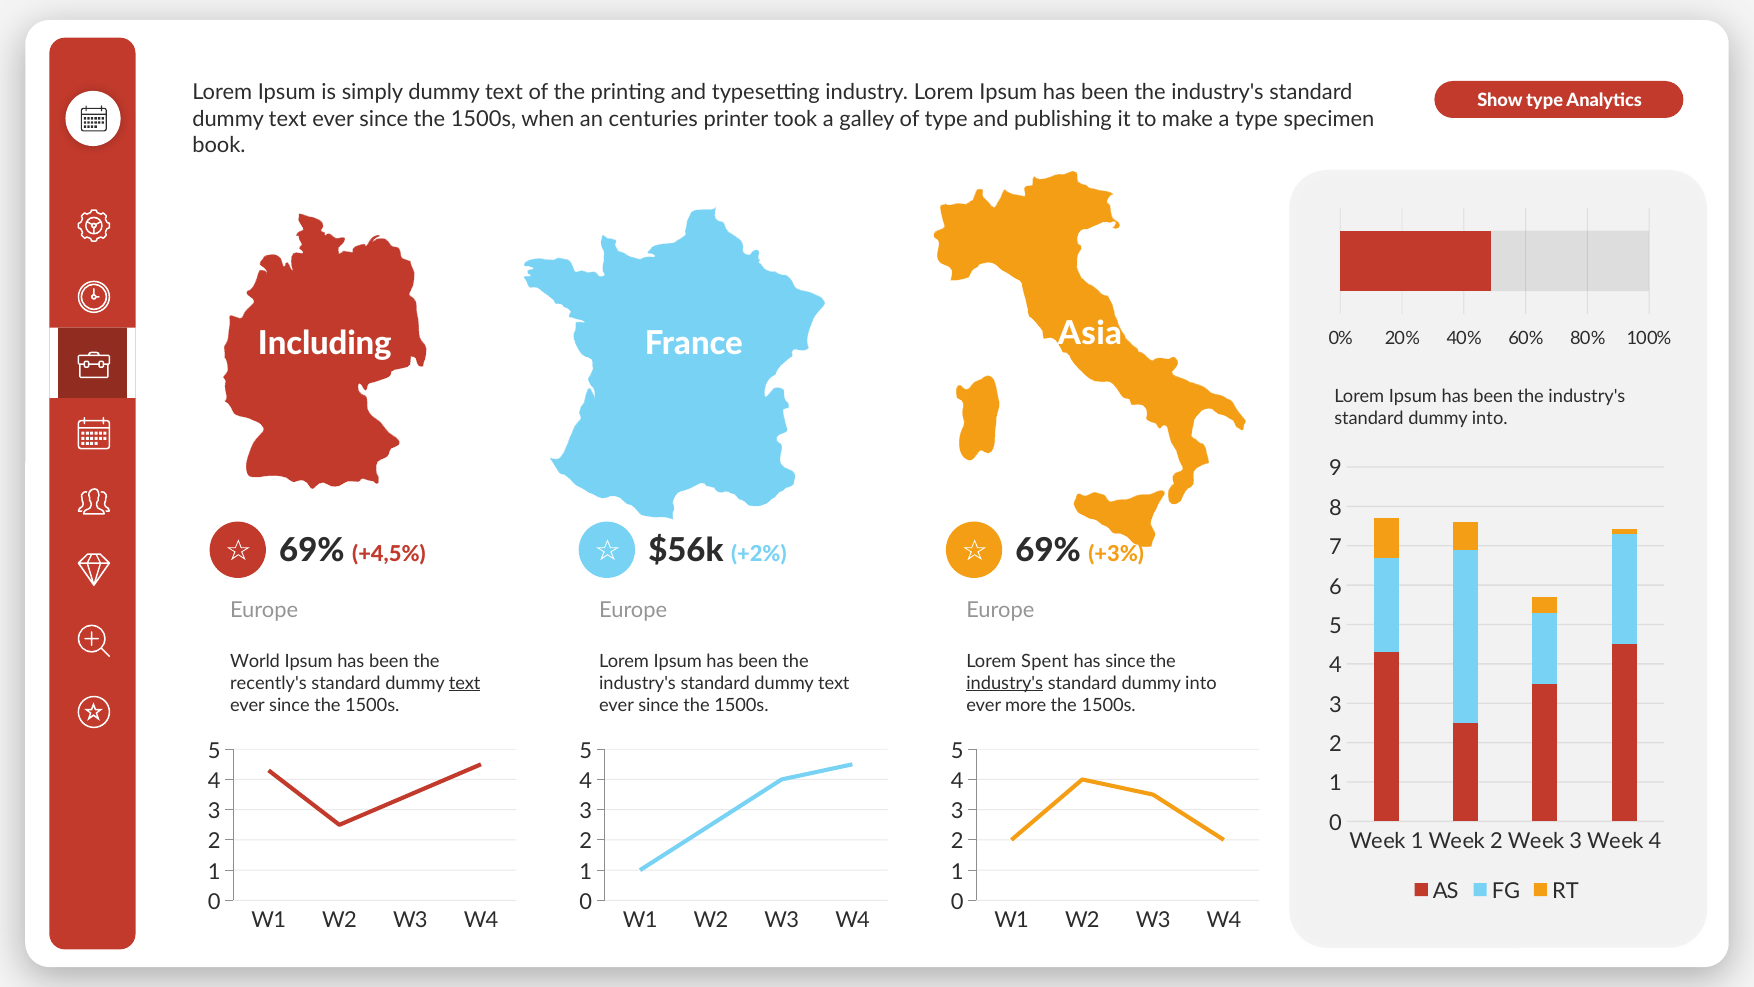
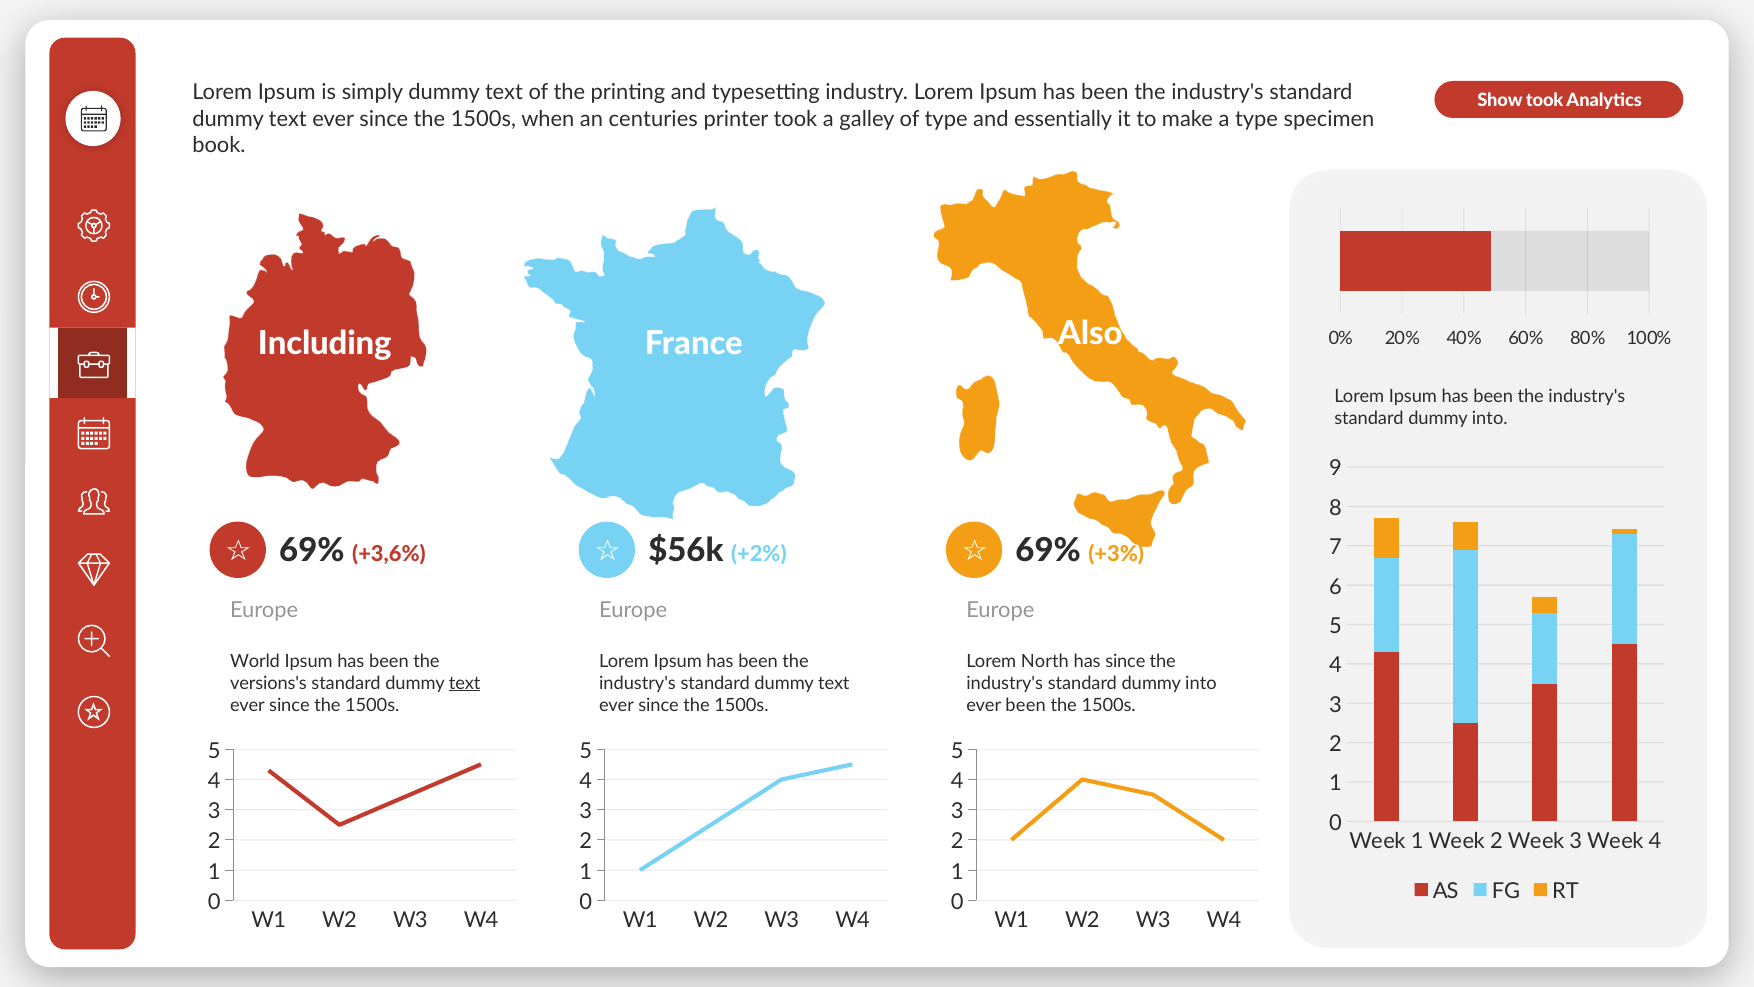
Show type: type -> took (1545, 101)
publishing: publishing -> essentially (1063, 119)
Asia: Asia -> Also (1090, 334)
+4,5%: +4,5% -> +3,6% (389, 554)
Spent: Spent -> North (1045, 661)
recently's: recently's -> versions's (268, 683)
industry's underline: present -> none (1005, 683)
ever more: more -> been (1026, 705)
